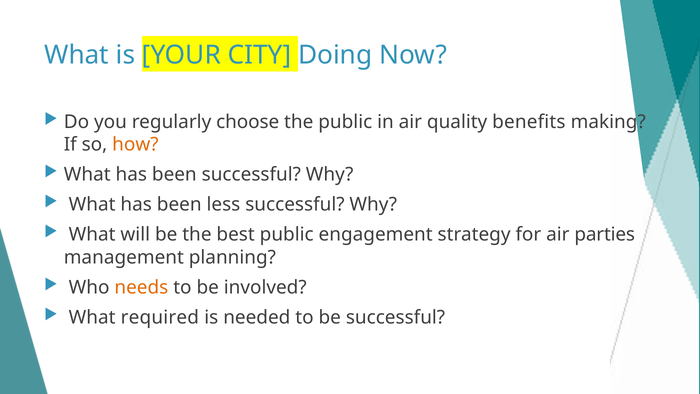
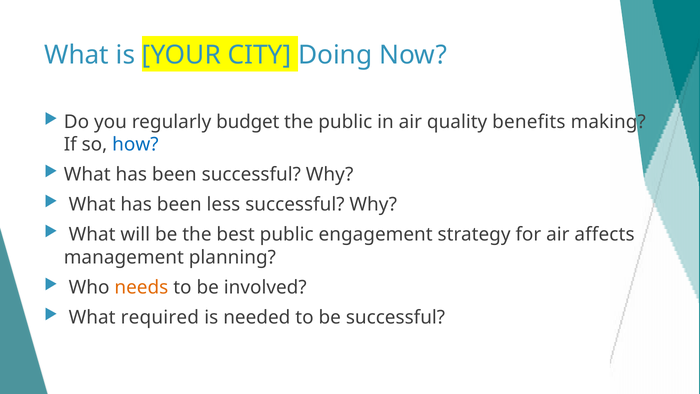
choose: choose -> budget (248, 122)
how colour: orange -> blue (135, 144)
parties: parties -> affects (605, 234)
